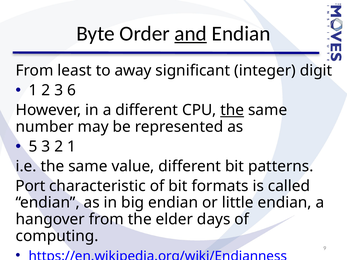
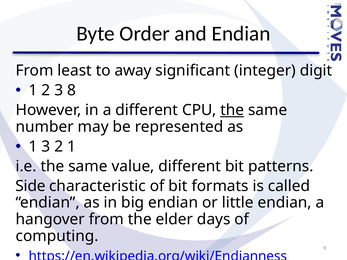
and underline: present -> none (191, 34)
6: 6 -> 8 (72, 90)
5: 5 -> 1 (33, 147)
Port: Port -> Side (30, 186)
